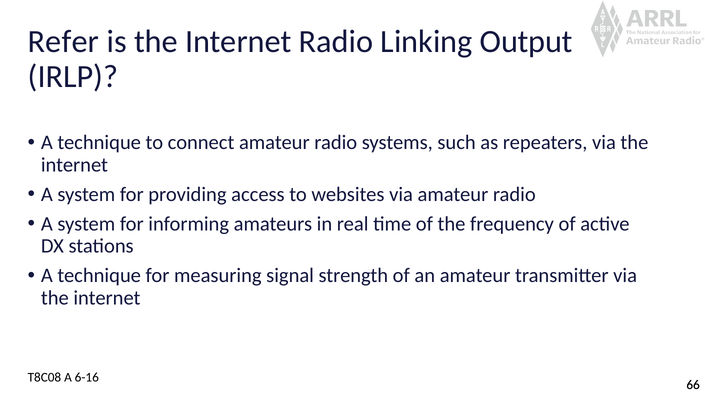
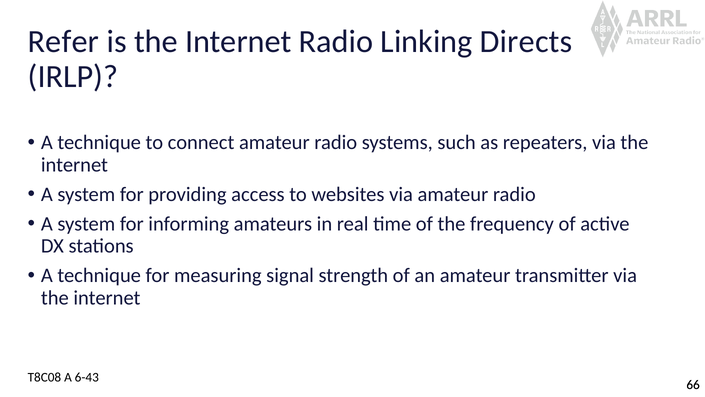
Output: Output -> Directs (526, 42)
6-16: 6-16 -> 6-43 (87, 377)
